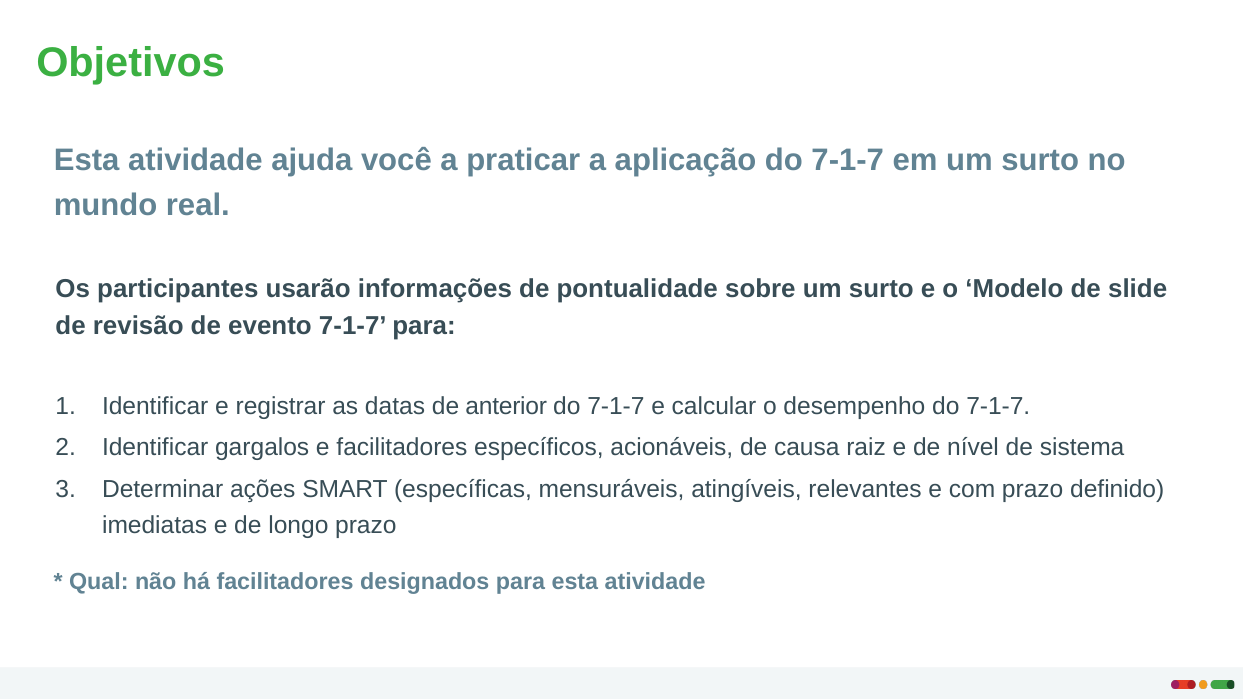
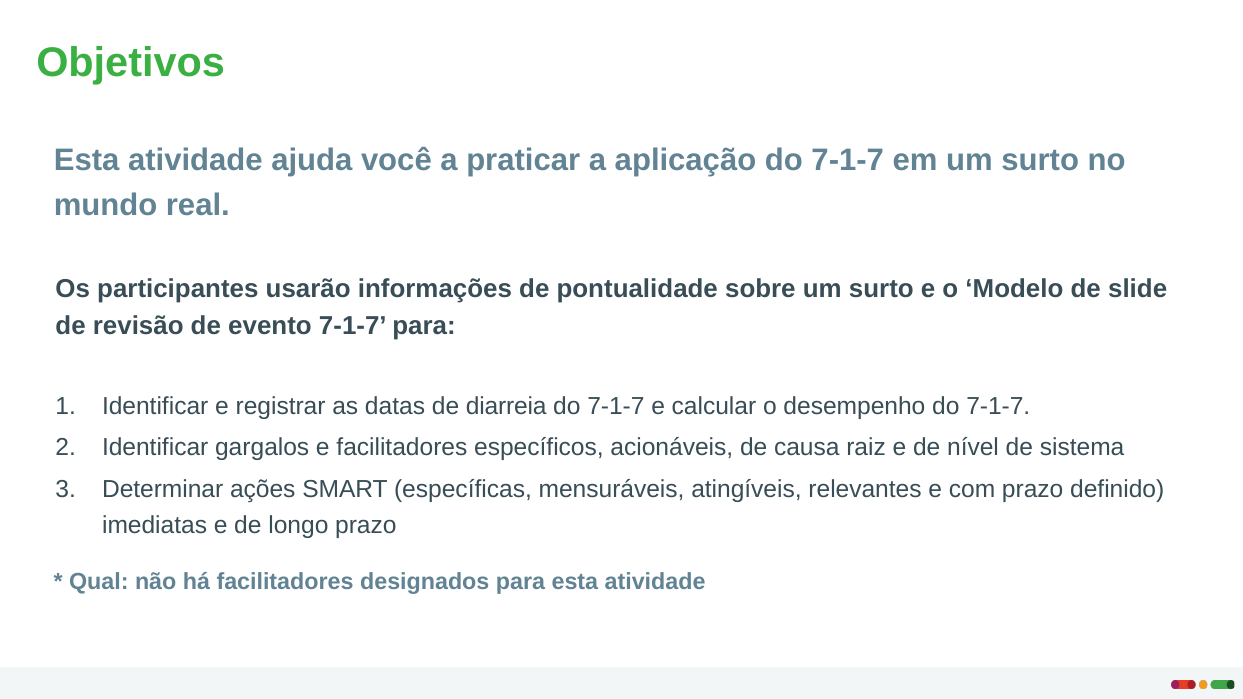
anterior: anterior -> diarreia (506, 406)
